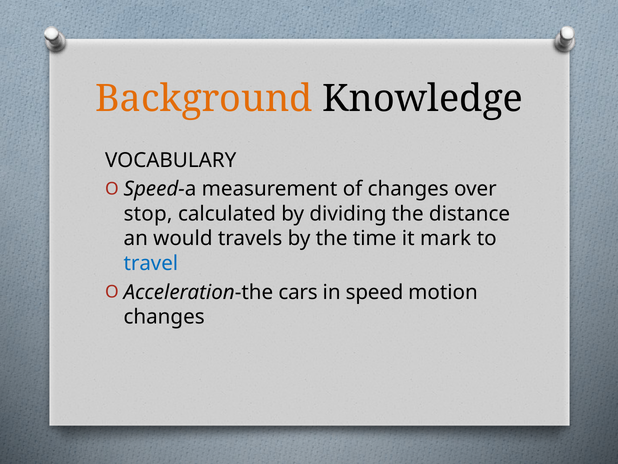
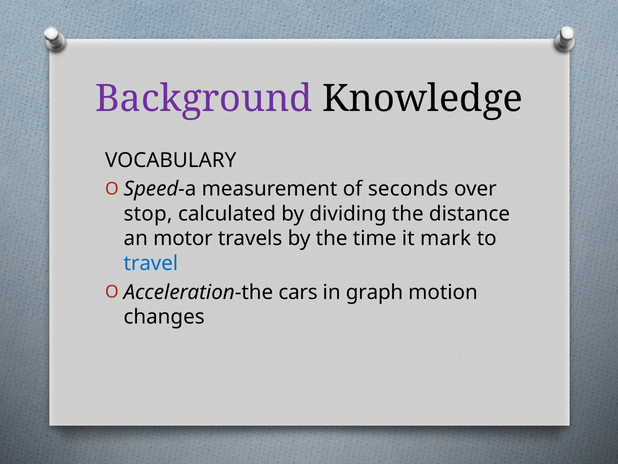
Background colour: orange -> purple (204, 99)
of changes: changes -> seconds (408, 189)
would: would -> motor (183, 238)
speed: speed -> graph (375, 292)
